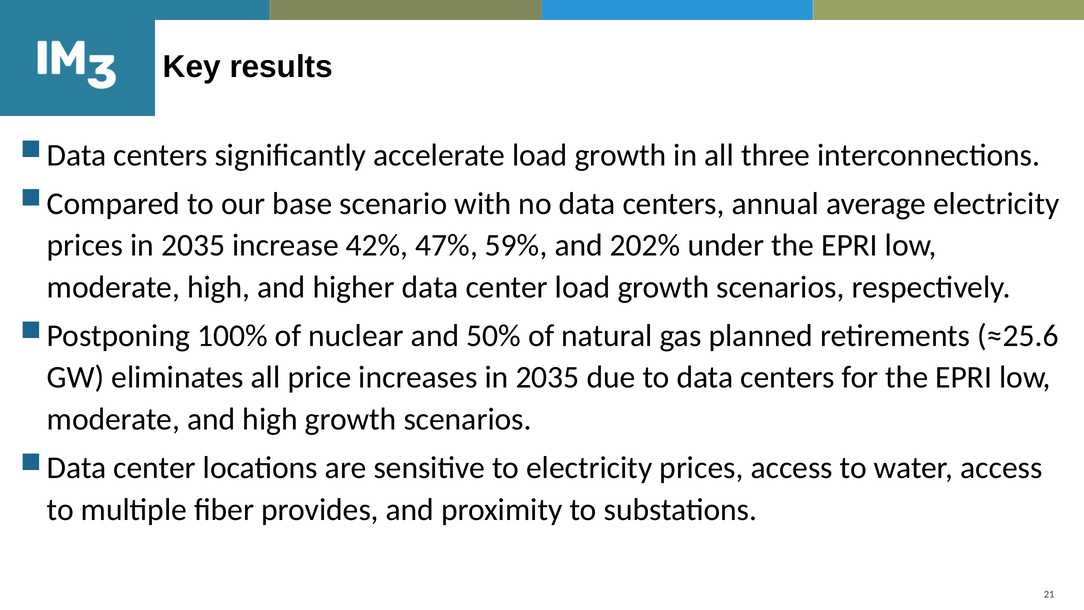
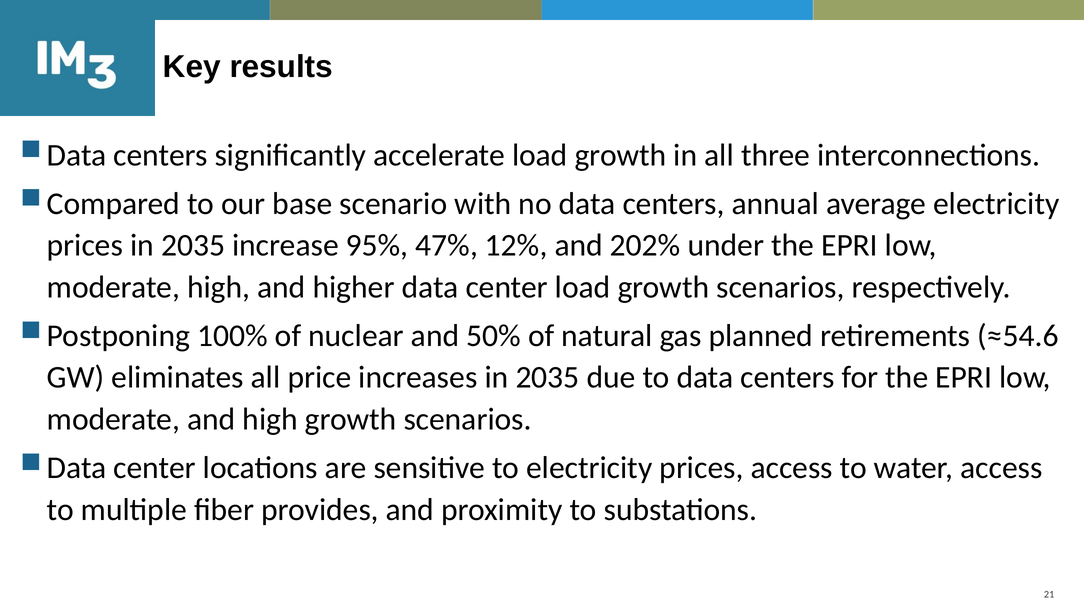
42%: 42% -> 95% (377, 245)
59%: 59% -> 12% (516, 245)
≈25.6: ≈25.6 -> ≈54.6 (1018, 336)
